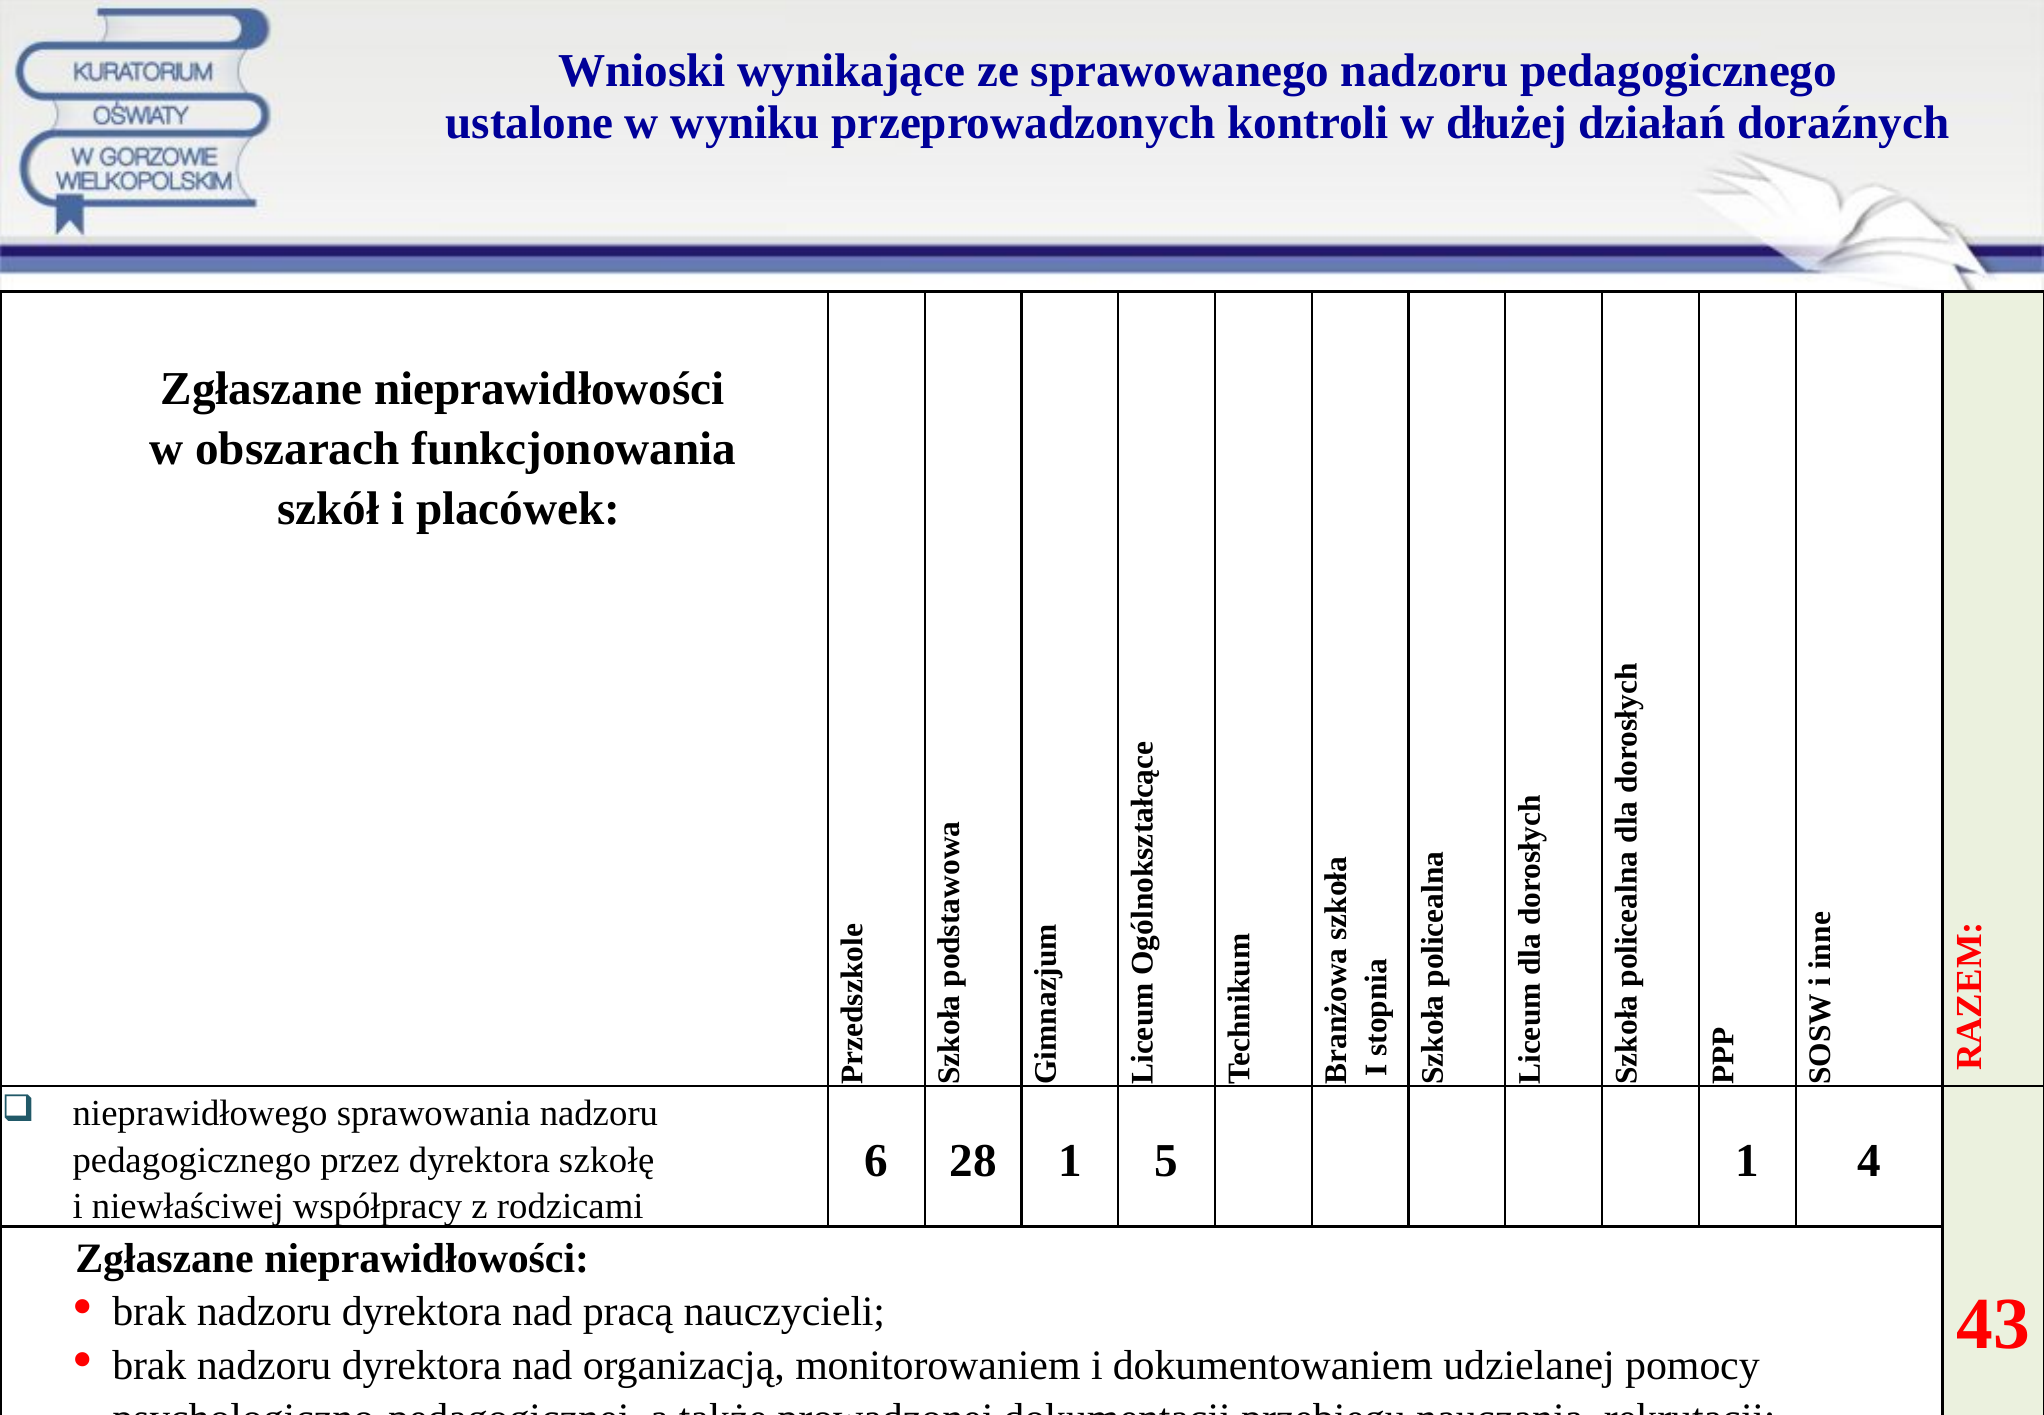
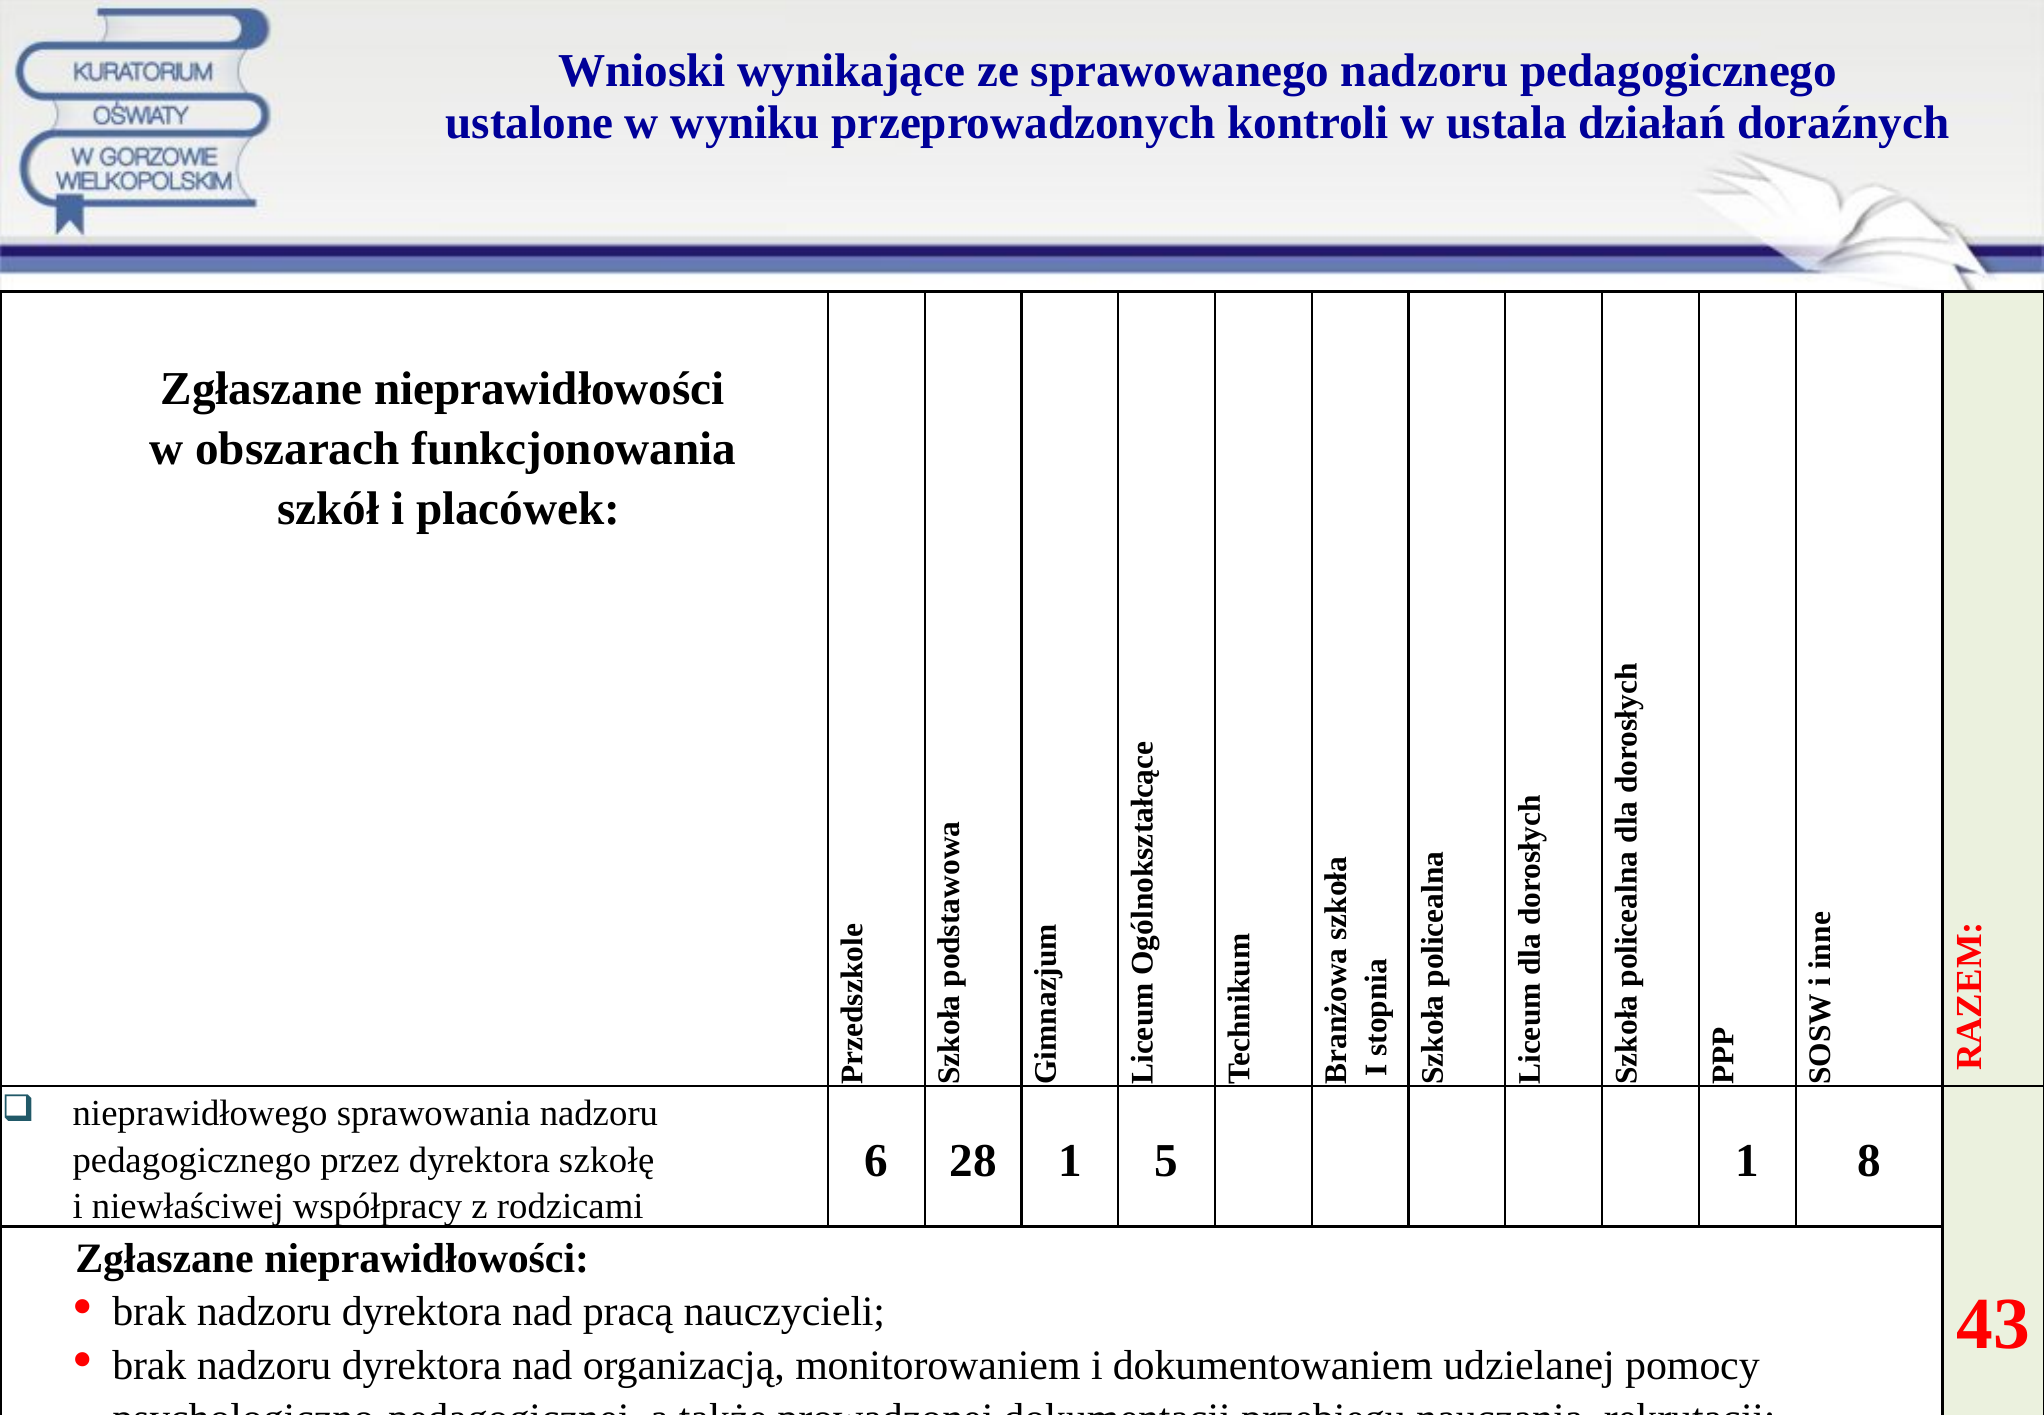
dłużej: dłużej -> ustala (1507, 123)
4: 4 -> 8 (1869, 1161)
